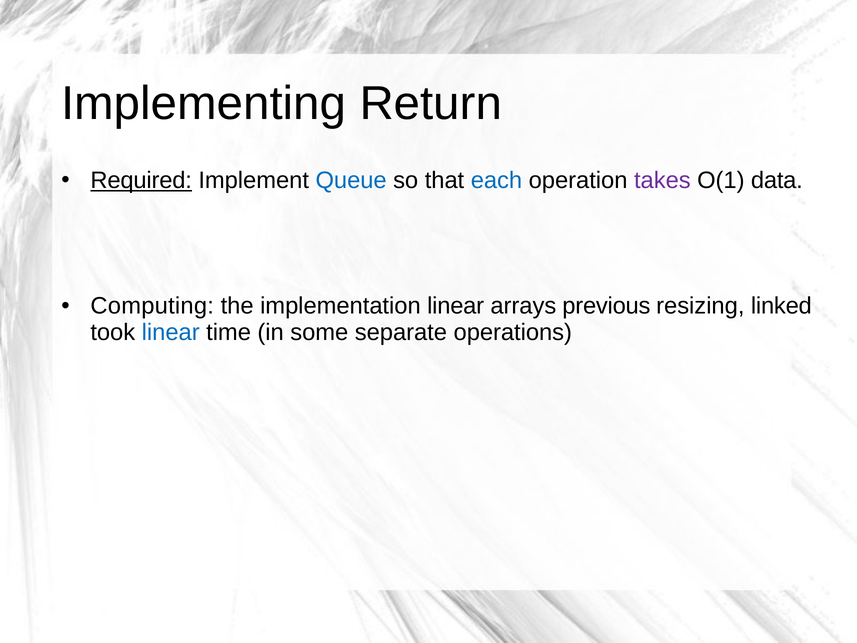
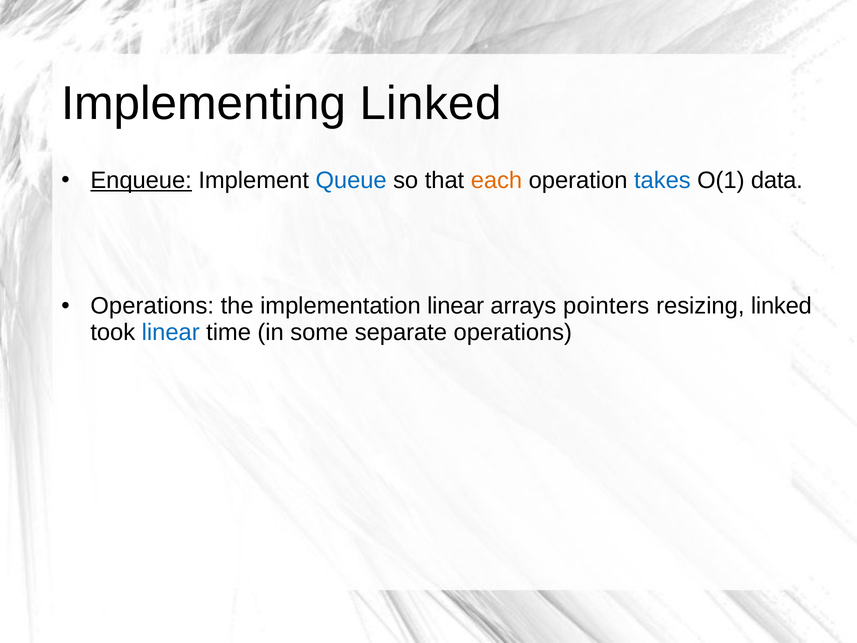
Implementing Return: Return -> Linked (431, 104)
Required: Required -> Enqueue (141, 180)
each colour: blue -> orange (496, 180)
takes colour: purple -> blue (662, 180)
Computing: Computing -> Operations (152, 306)
previous: previous -> pointers (606, 306)
